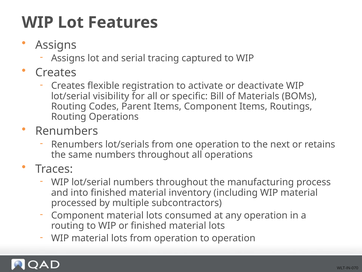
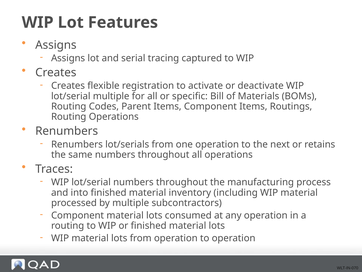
lot/serial visibility: visibility -> multiple (111, 96)
